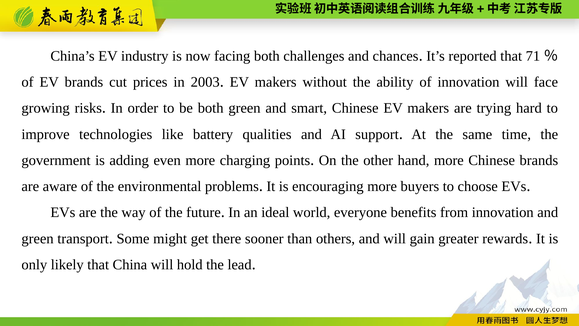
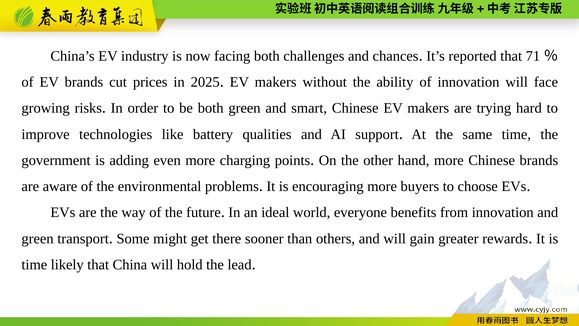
2003: 2003 -> 2025 (205, 82)
only: only -> time (34, 264)
